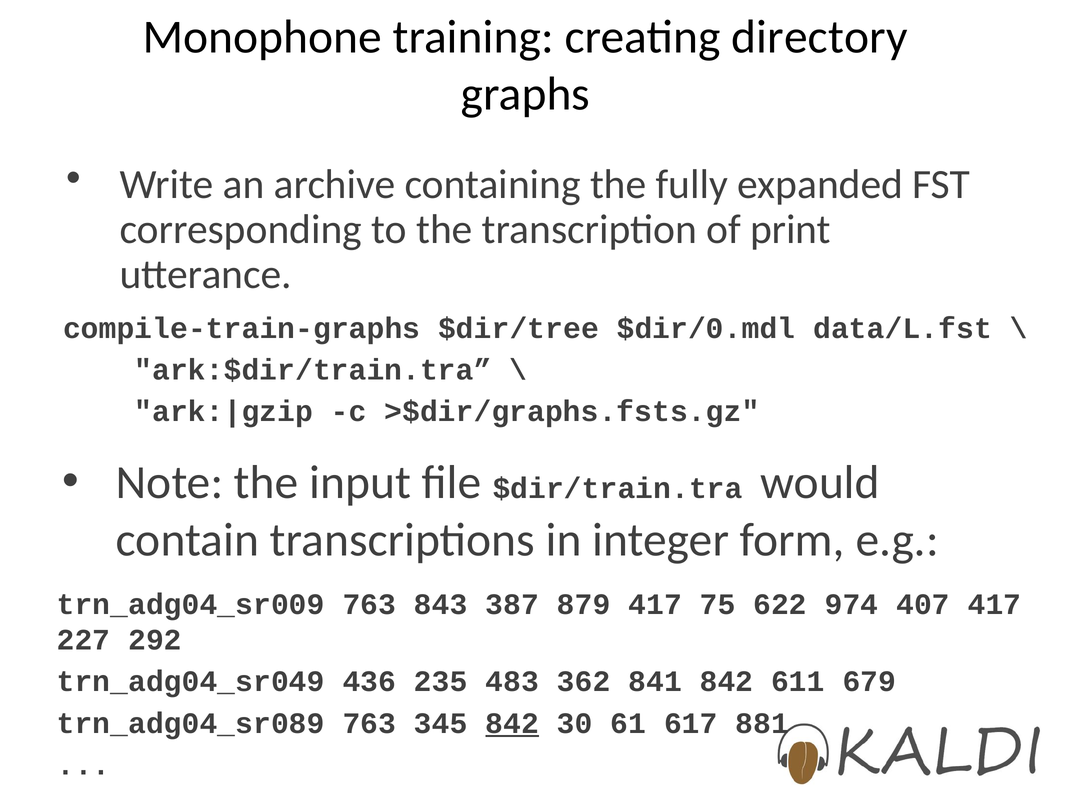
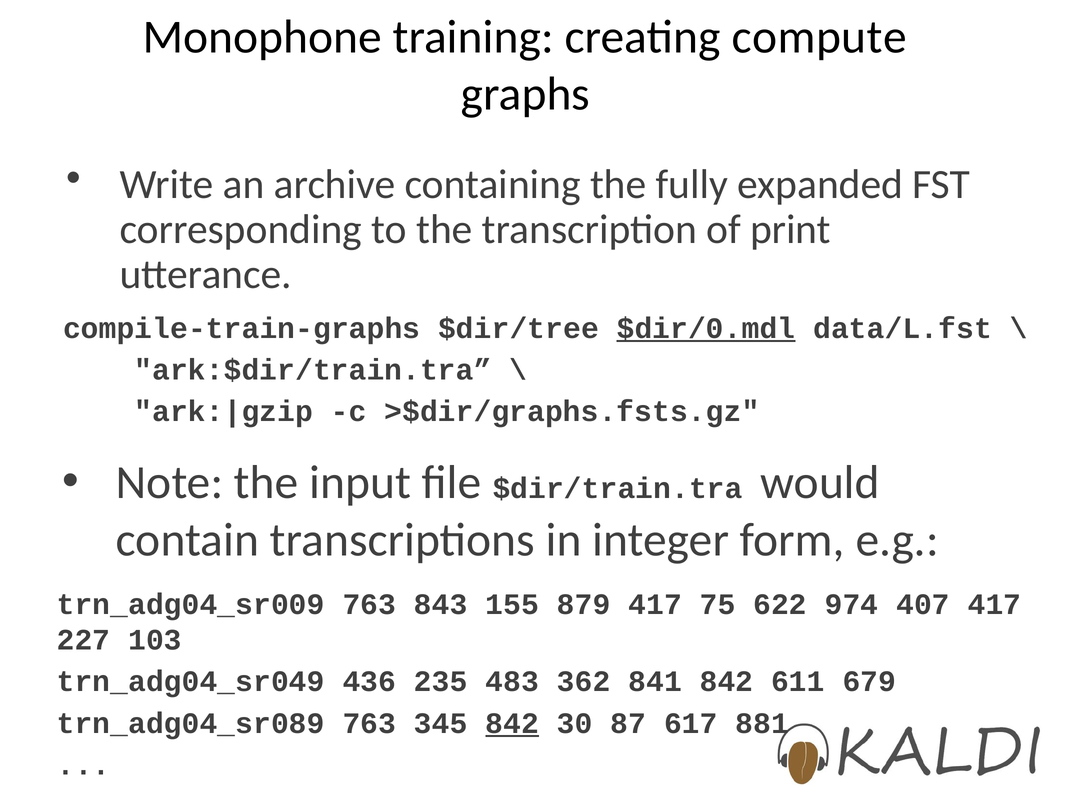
directory: directory -> compute (819, 37)
$dir/0.mdl underline: none -> present (706, 328)
387: 387 -> 155 (512, 604)
292: 292 -> 103 (155, 640)
61: 61 -> 87 (628, 723)
